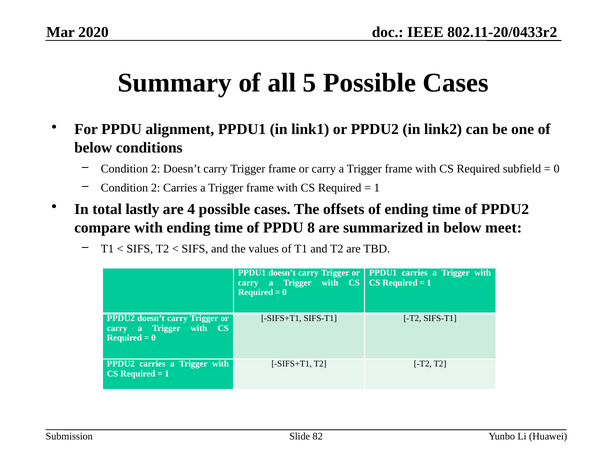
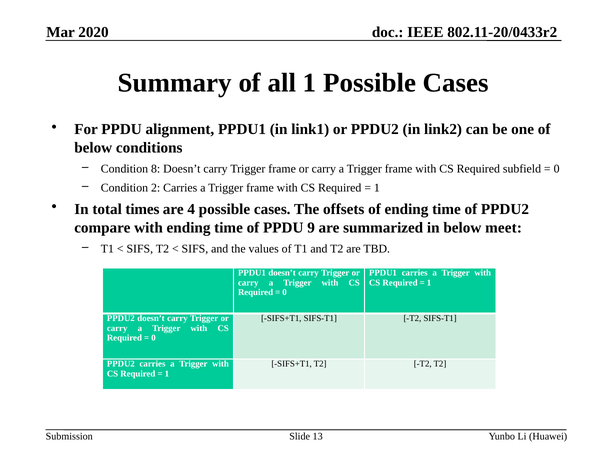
all 5: 5 -> 1 (310, 83)
2: 2 -> 8 (156, 169)
lastly: lastly -> times (142, 210)
8: 8 -> 9 (311, 228)
82: 82 -> 13 (318, 437)
